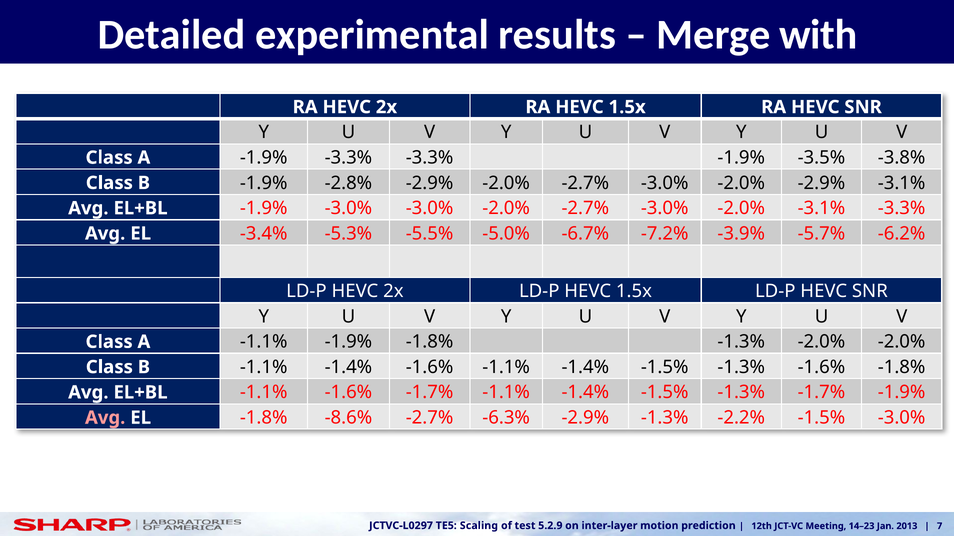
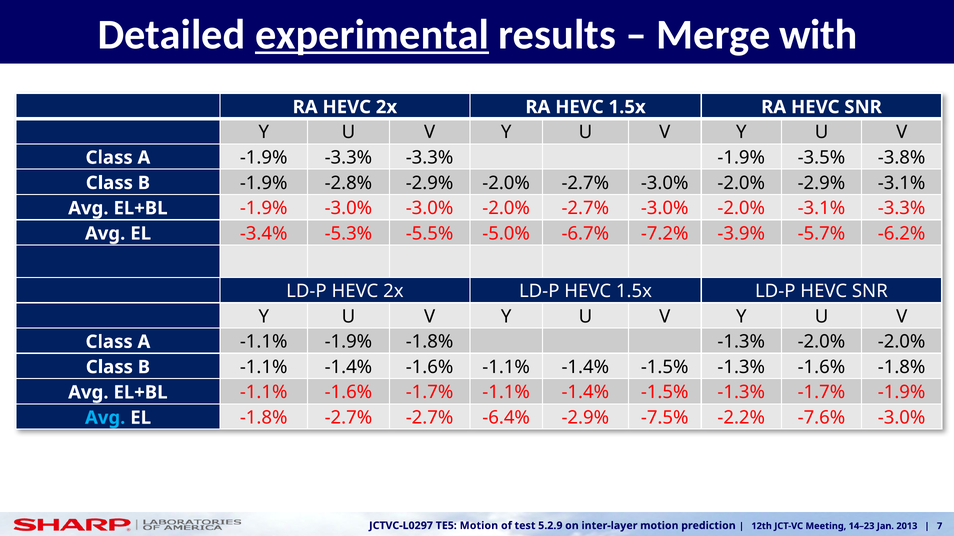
experimental underline: none -> present (372, 35)
Avg colour: pink -> light blue (105, 418)
-1.8% -8.6%: -8.6% -> -2.7% (348, 418)
-6.3%: -6.3% -> -6.4% (506, 418)
-2.9% -1.3%: -1.3% -> -7.5% (665, 418)
-2.2% -1.5%: -1.5% -> -7.6% (821, 418)
Scaling: Scaling -> Motion (479, 526)
